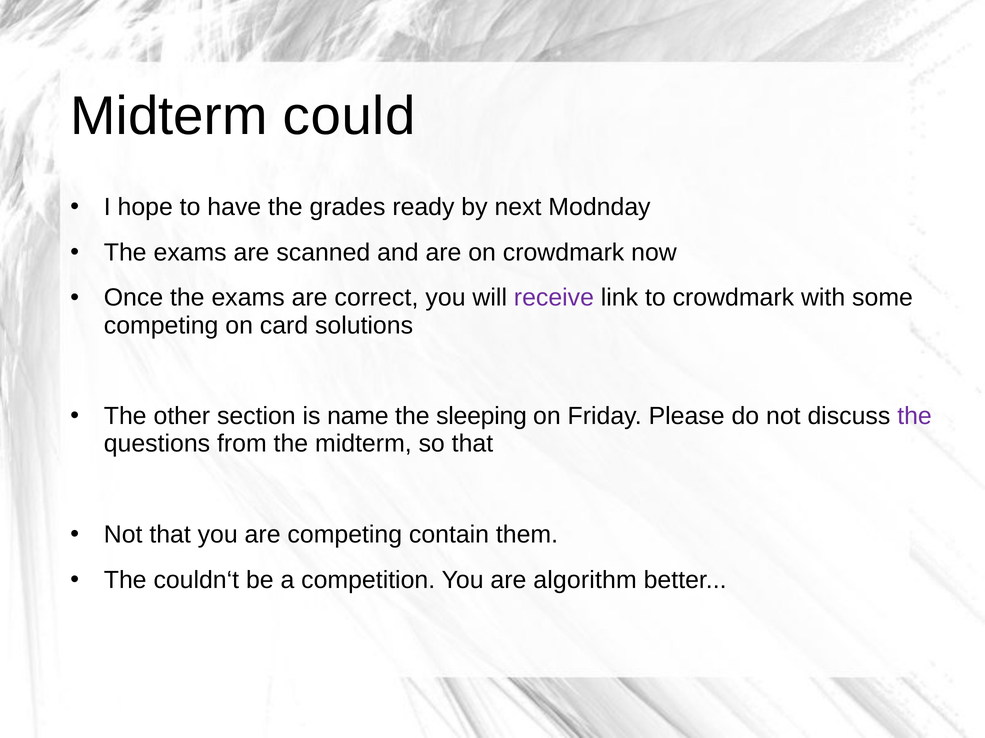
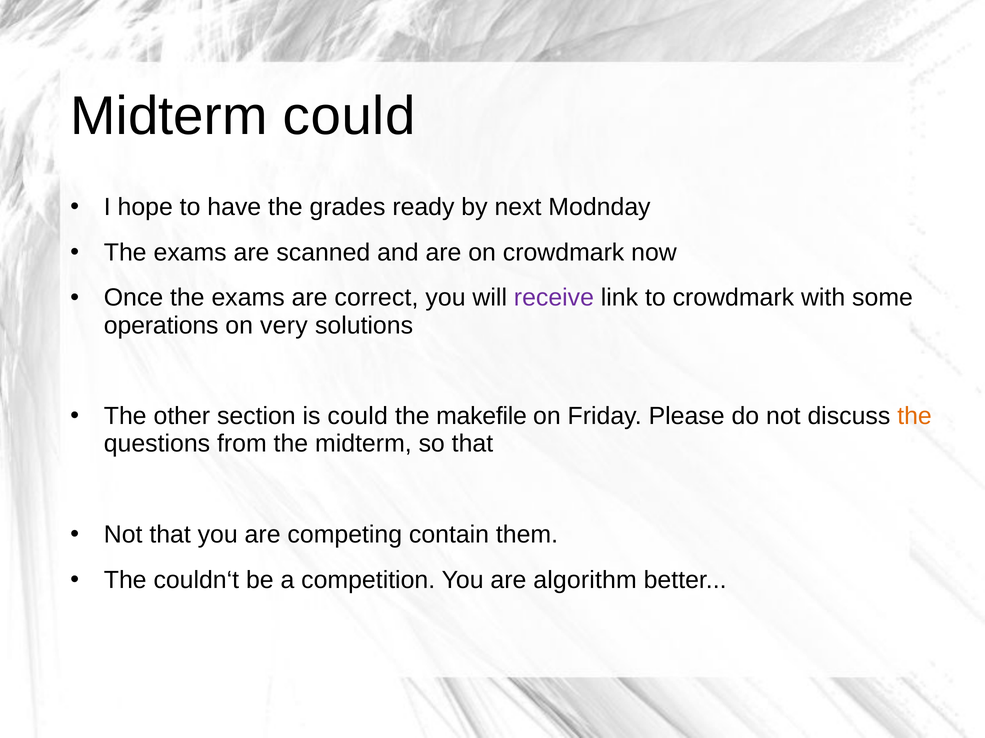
competing: competing -> operations (161, 326)
card: card -> very (284, 326)
is name: name -> could (358, 416)
sleeping: sleeping -> makefile (482, 416)
the colour: purple -> orange (915, 416)
